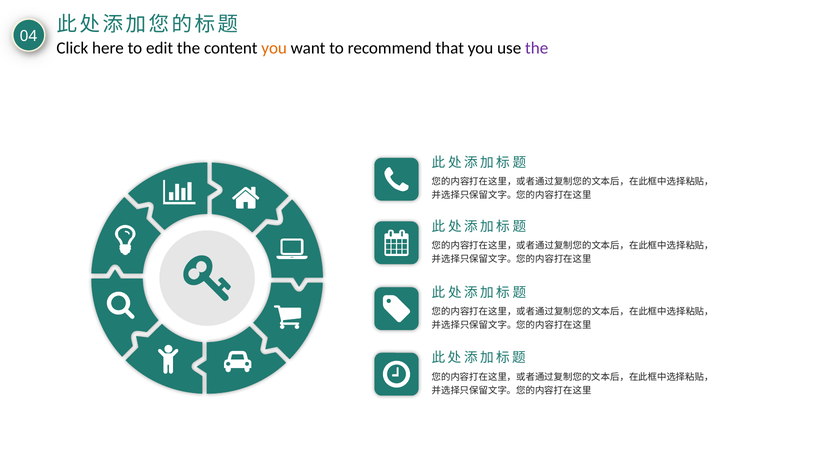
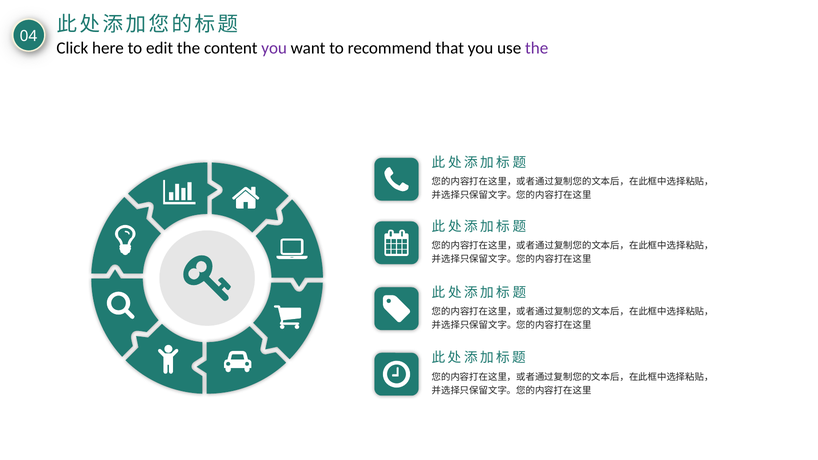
you colour: orange -> purple (274, 48)
